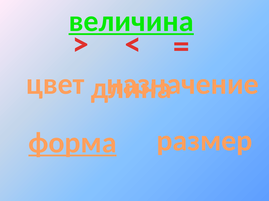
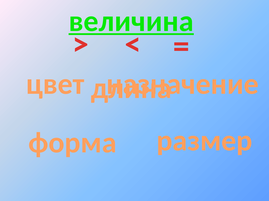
форма underline: present -> none (72, 143)
